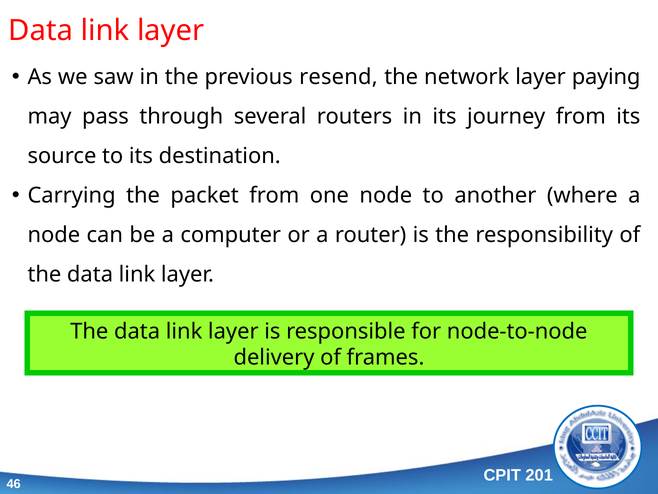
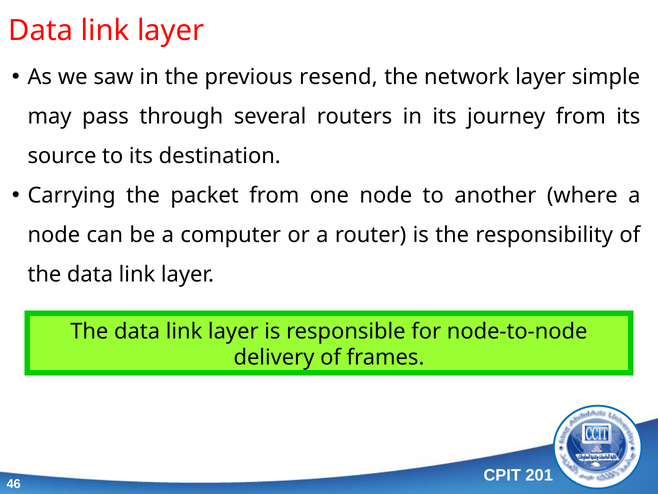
paying: paying -> simple (606, 77)
